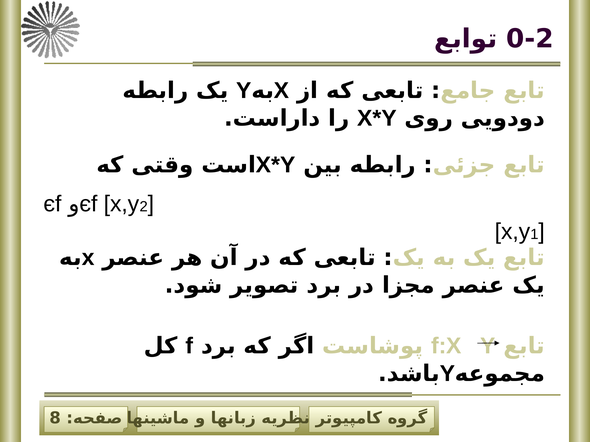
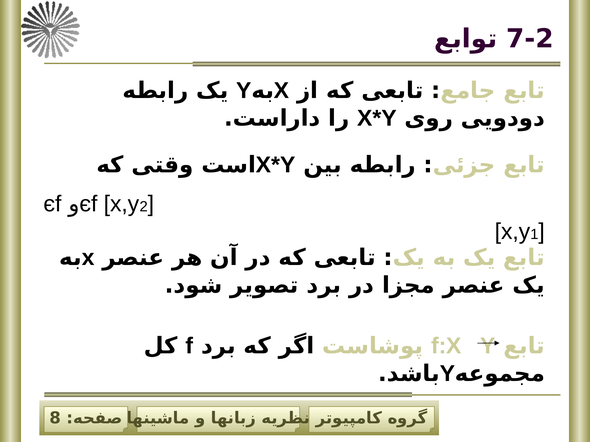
0-2: 0-2 -> 7-2 (530, 39)
